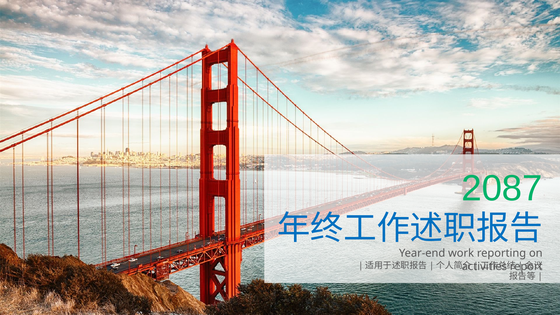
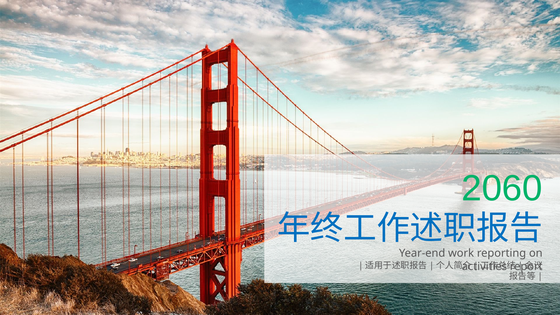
2087: 2087 -> 2060 (502, 188)
